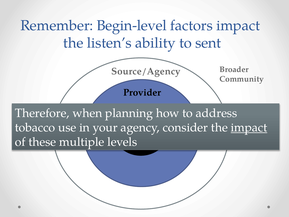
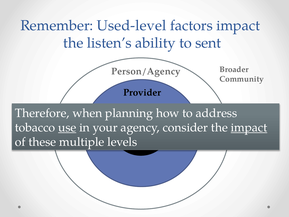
Begin-level: Begin-level -> Used-level (132, 26)
Source/Agency: Source/Agency -> Person/Agency (146, 71)
use underline: none -> present (67, 127)
